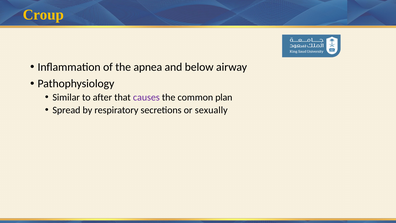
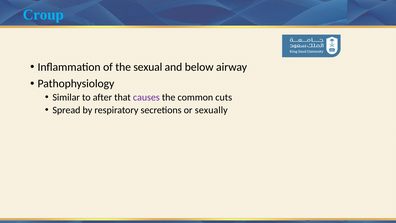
Croup colour: yellow -> light blue (43, 15)
apnea: apnea -> sexual (148, 67)
plan: plan -> cuts (224, 97)
